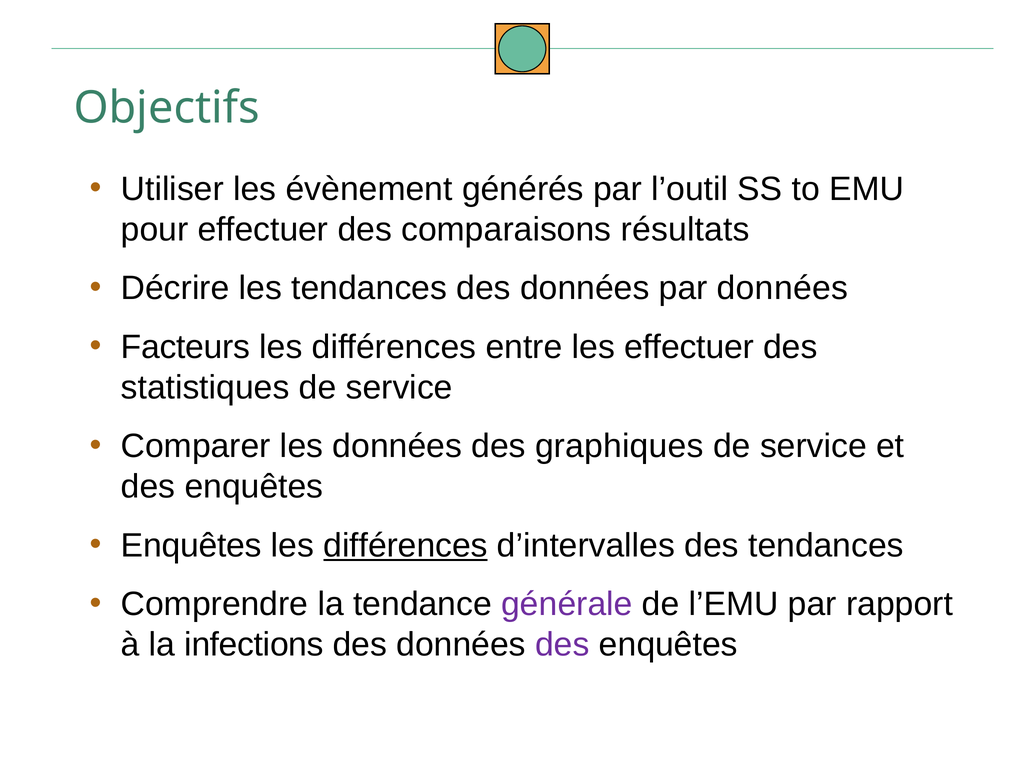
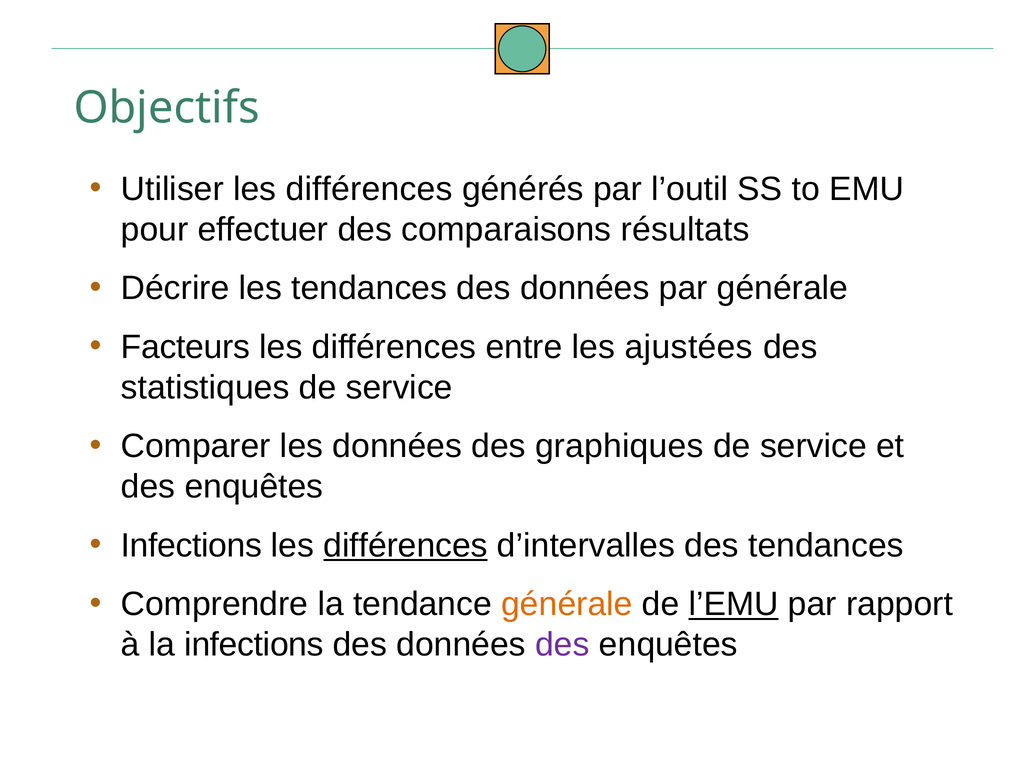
Utiliser les évènement: évènement -> différences (369, 189)
par données: données -> générale (783, 288)
les effectuer: effectuer -> ajustées (689, 347)
Enquêtes: Enquêtes -> Infections (191, 546)
générale colour: purple -> orange (567, 604)
l’EMU underline: none -> present (734, 604)
